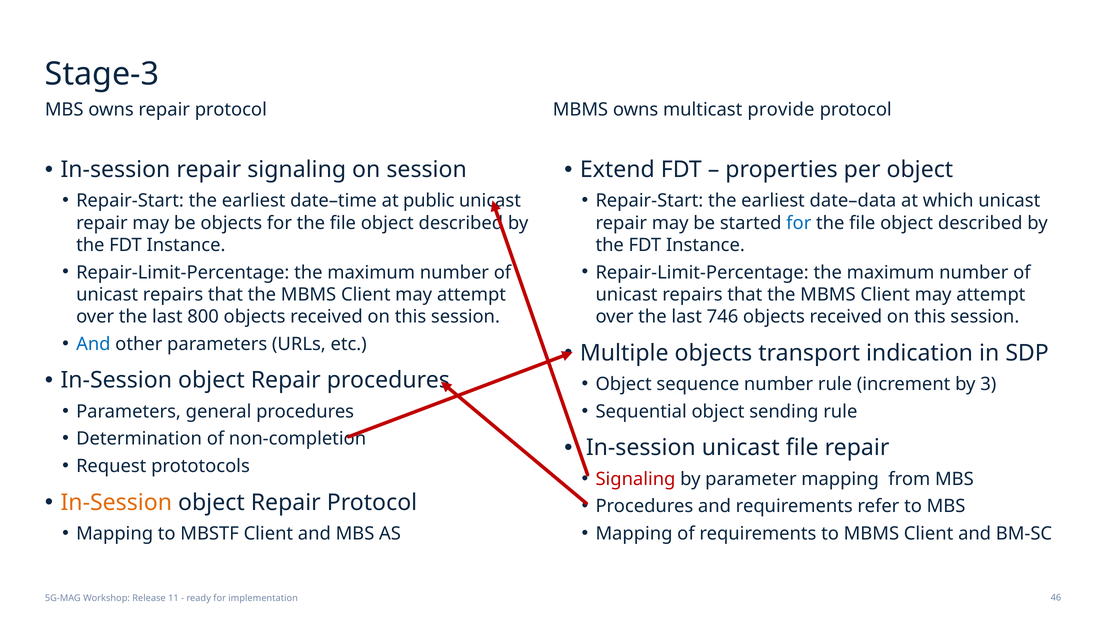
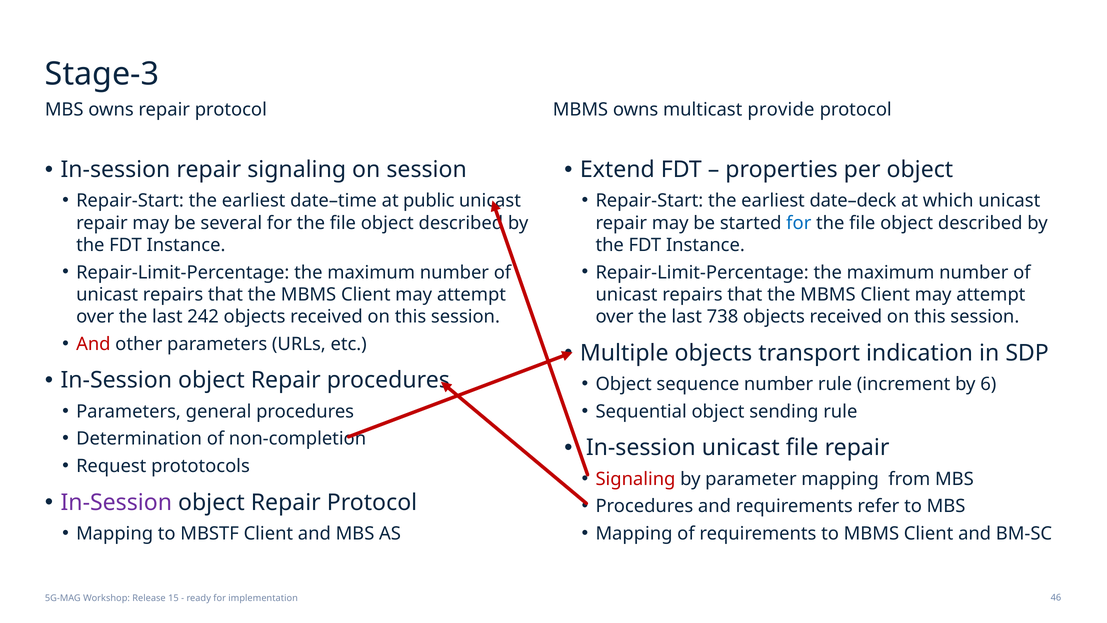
date–data: date–data -> date–deck (853, 201)
be objects: objects -> several (231, 223)
800: 800 -> 242 (203, 317)
746: 746 -> 738 (722, 317)
And colour: blue -> red (93, 344)
3: 3 -> 6 (988, 384)
In-Session colour: orange -> purple (116, 502)
11: 11 -> 15 (173, 598)
